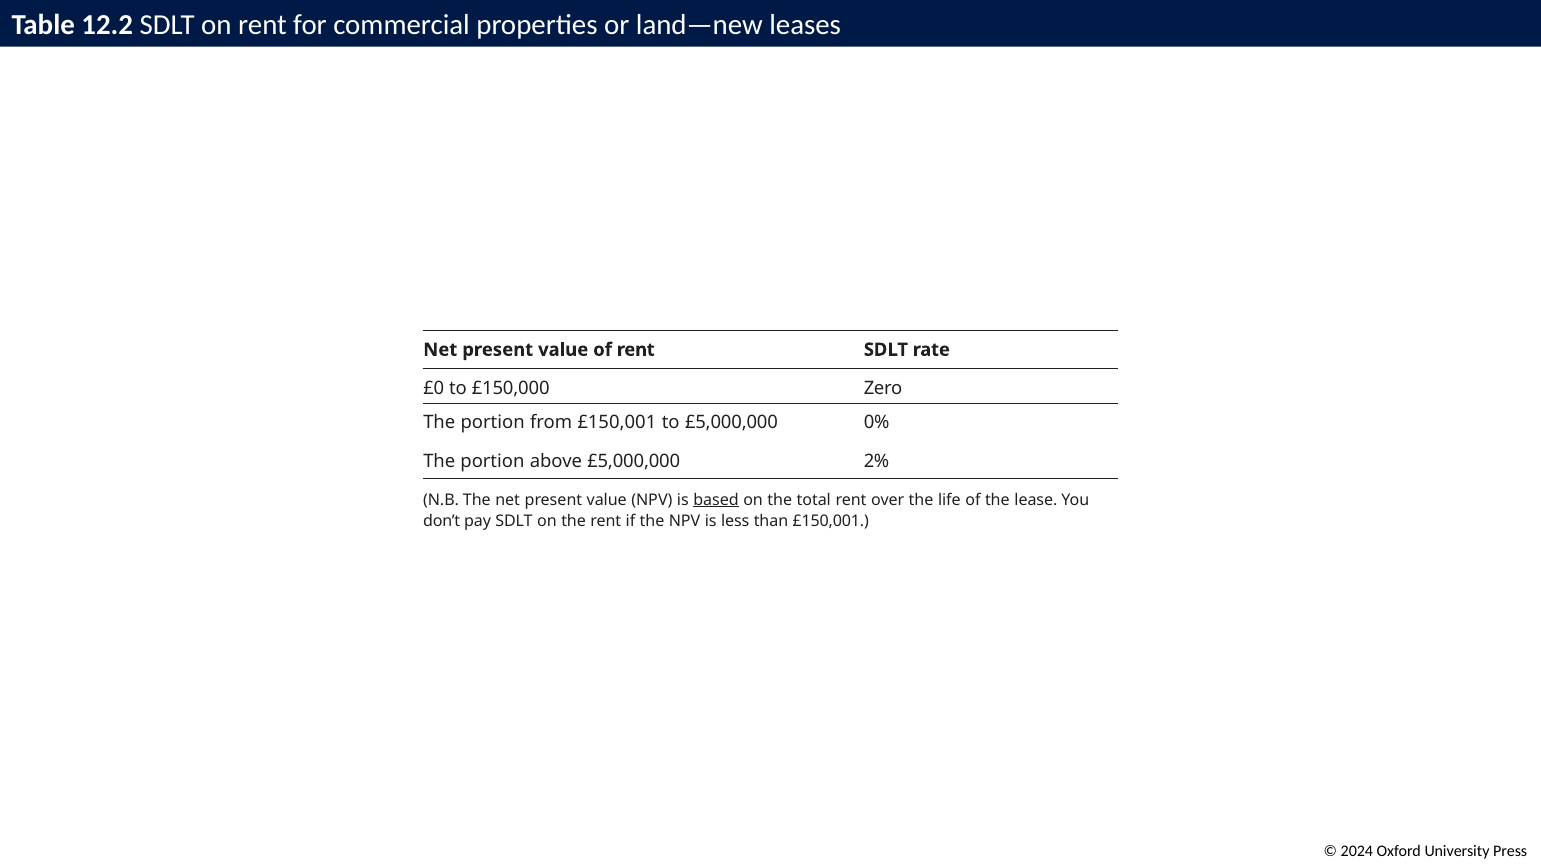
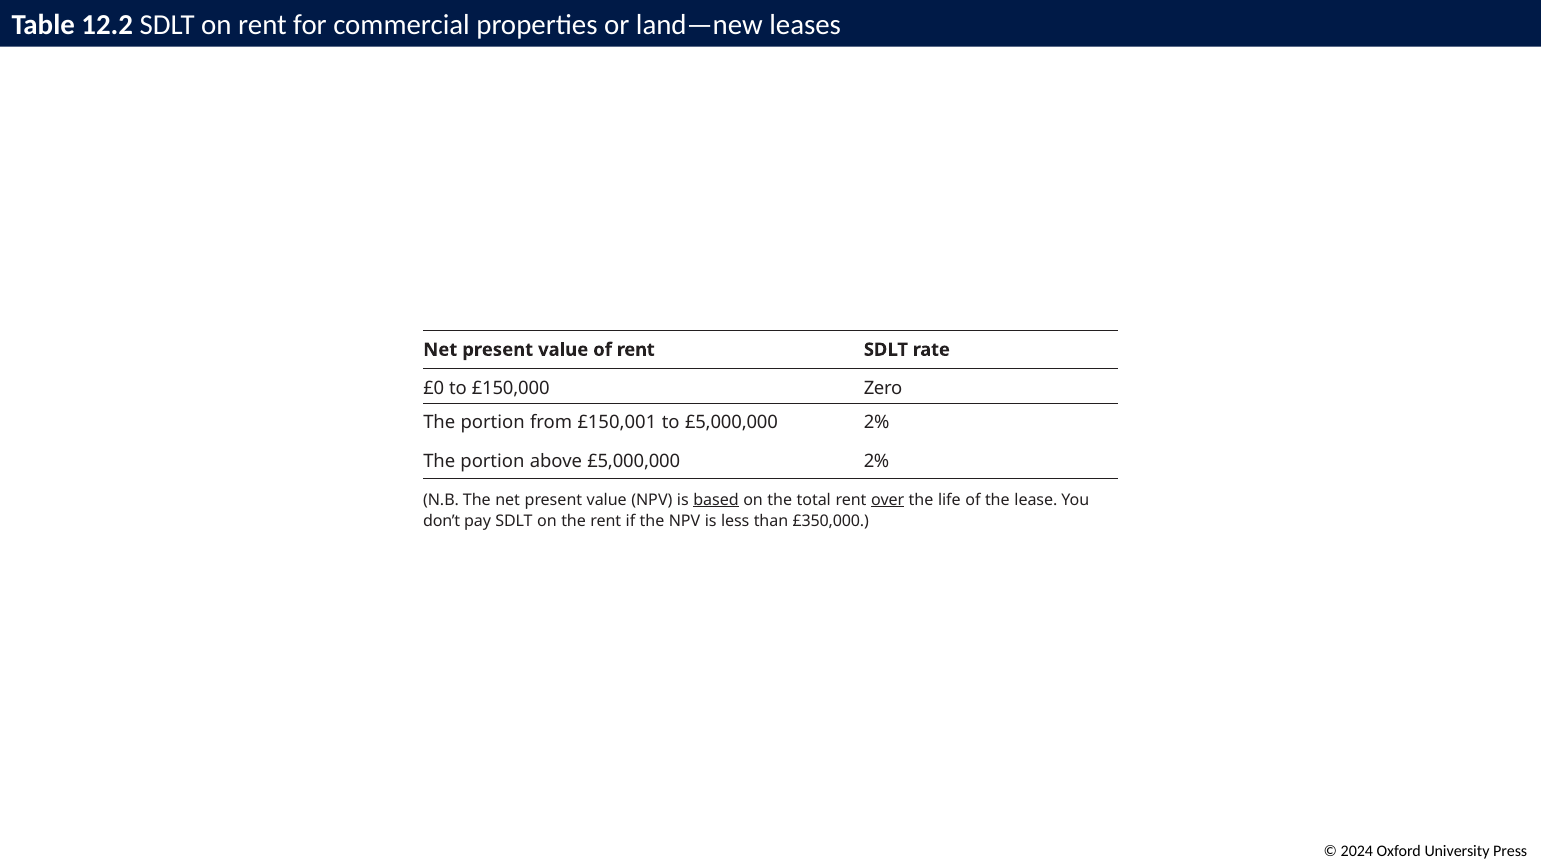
to £5,000,000 0%: 0% -> 2% (877, 422)
over underline: none -> present (888, 500)
than £150,001: £150,001 -> £350,000 (831, 521)
